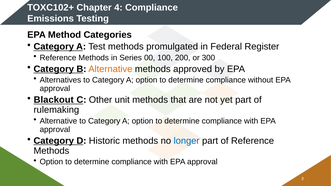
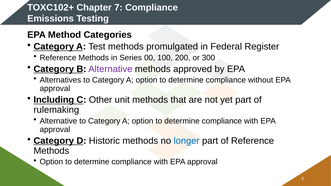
4: 4 -> 7 (118, 7)
Alternative colour: orange -> purple (110, 69)
Blackout: Blackout -> Including (54, 100)
